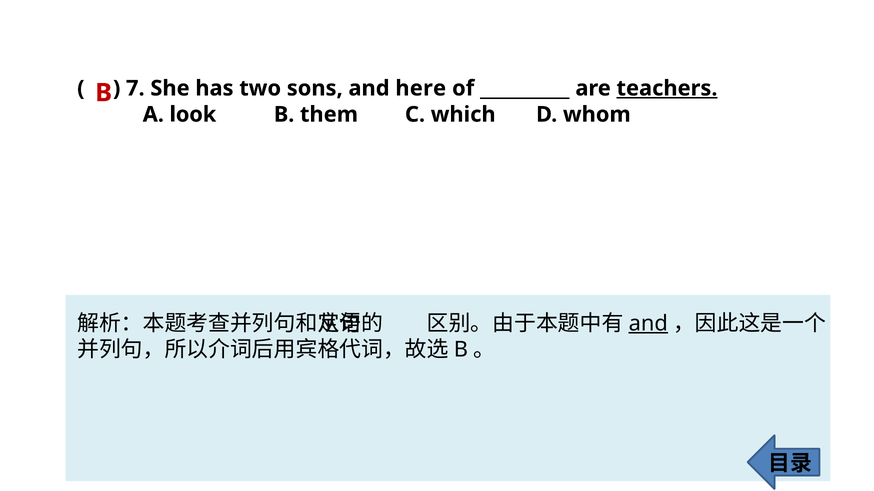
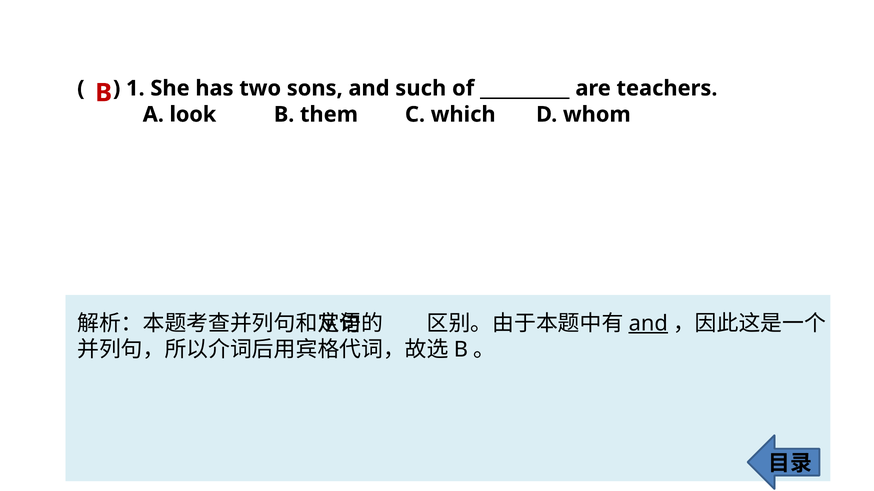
7: 7 -> 1 (135, 88)
here: here -> such (421, 88)
teachers underline: present -> none (667, 88)
